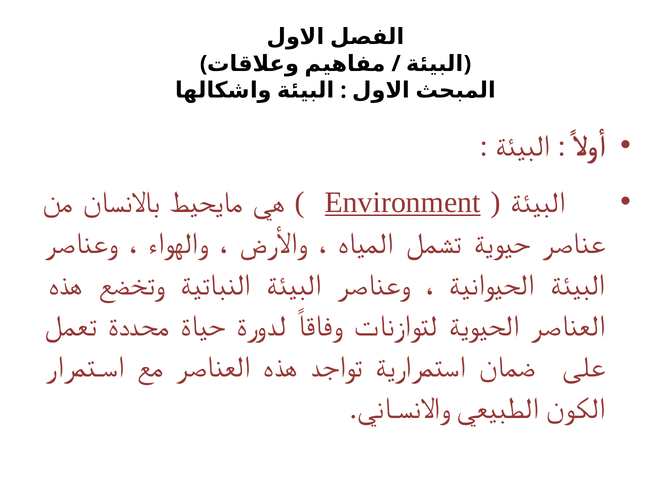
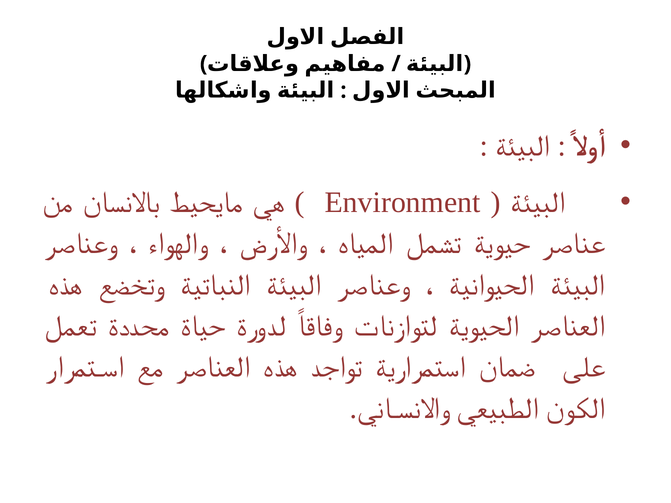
Environment underline: present -> none (403, 203)
